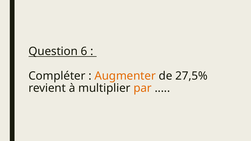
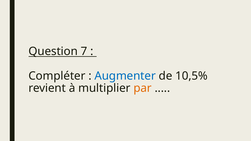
6: 6 -> 7 (84, 51)
Augmenter colour: orange -> blue (125, 76)
27,5%: 27,5% -> 10,5% (191, 76)
